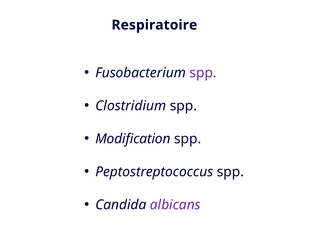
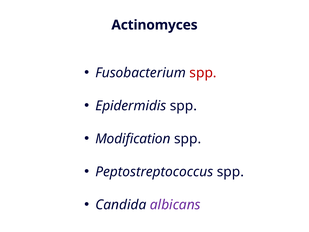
Respiratoire: Respiratoire -> Actinomyces (154, 25)
spp colour: purple -> red (203, 73)
Clostridium: Clostridium -> Epidermidis (131, 106)
